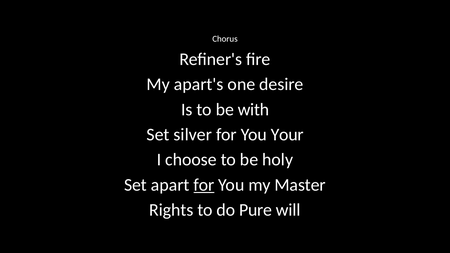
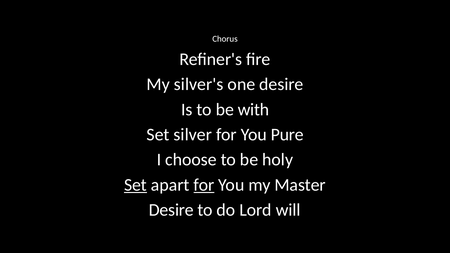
apart's: apart's -> silver's (199, 84)
Your: Your -> Pure (287, 135)
Set underline: none -> present (135, 185)
Rights: Rights -> Desire (171, 210)
Pure: Pure -> Lord (256, 210)
